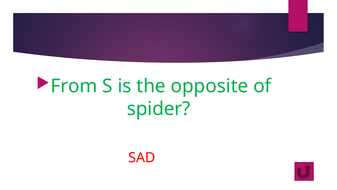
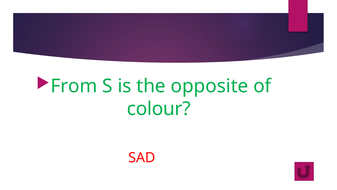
spider: spider -> colour (159, 109)
